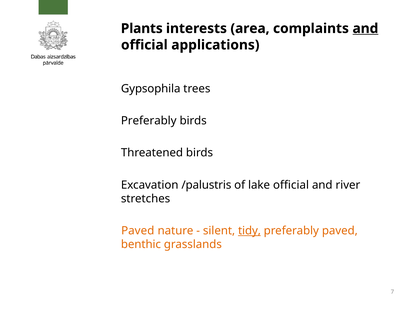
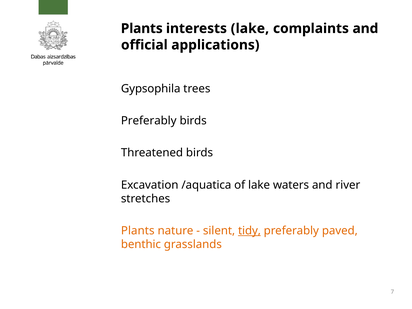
interests area: area -> lake (250, 28)
and underline: present -> none (365, 28)
/palustris: /palustris -> /aquatica (206, 185)
lake official: official -> waters (291, 185)
Paved: Paved -> Plants (138, 231)
